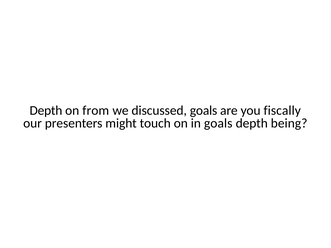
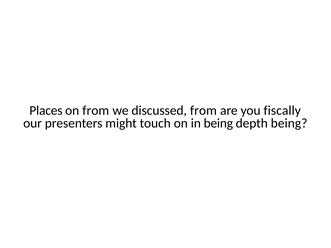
Depth: Depth -> Places (46, 111)
discussed goals: goals -> from (203, 111)
in goals: goals -> being (218, 123)
